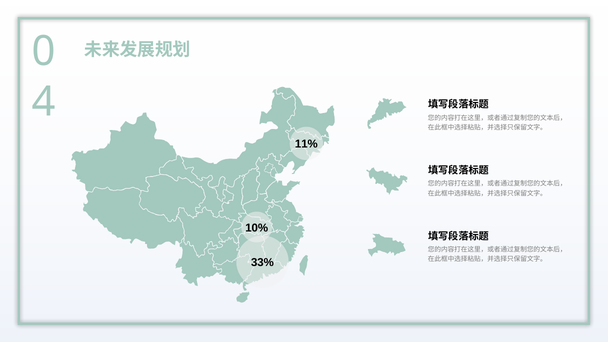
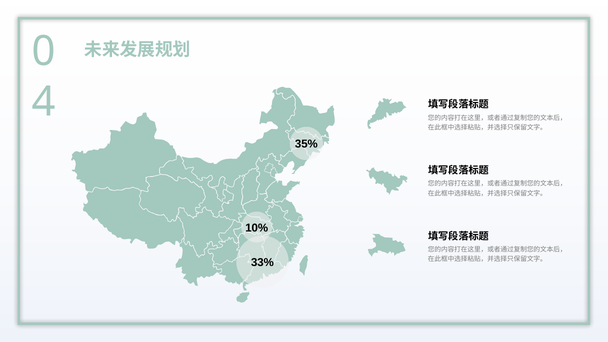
11%: 11% -> 35% (306, 144)
